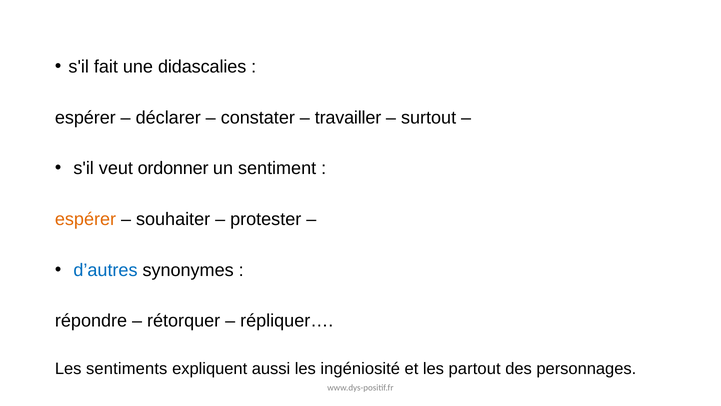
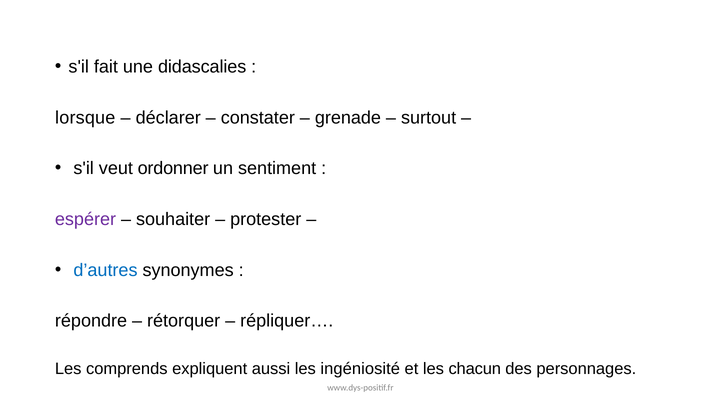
espérer: espérer -> lorsque (85, 118)
travailler: travailler -> grenade (348, 118)
espérer colour: orange -> purple (86, 219)
sentiments: sentiments -> comprends (127, 369)
partout: partout -> chacun (475, 369)
